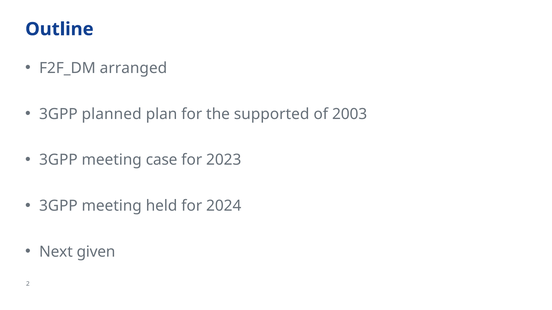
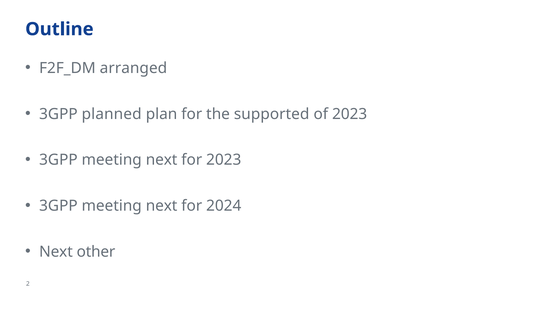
of 2003: 2003 -> 2023 (350, 114)
case: case -> next (162, 160)
held: held -> next (162, 206)
given: given -> other (96, 252)
